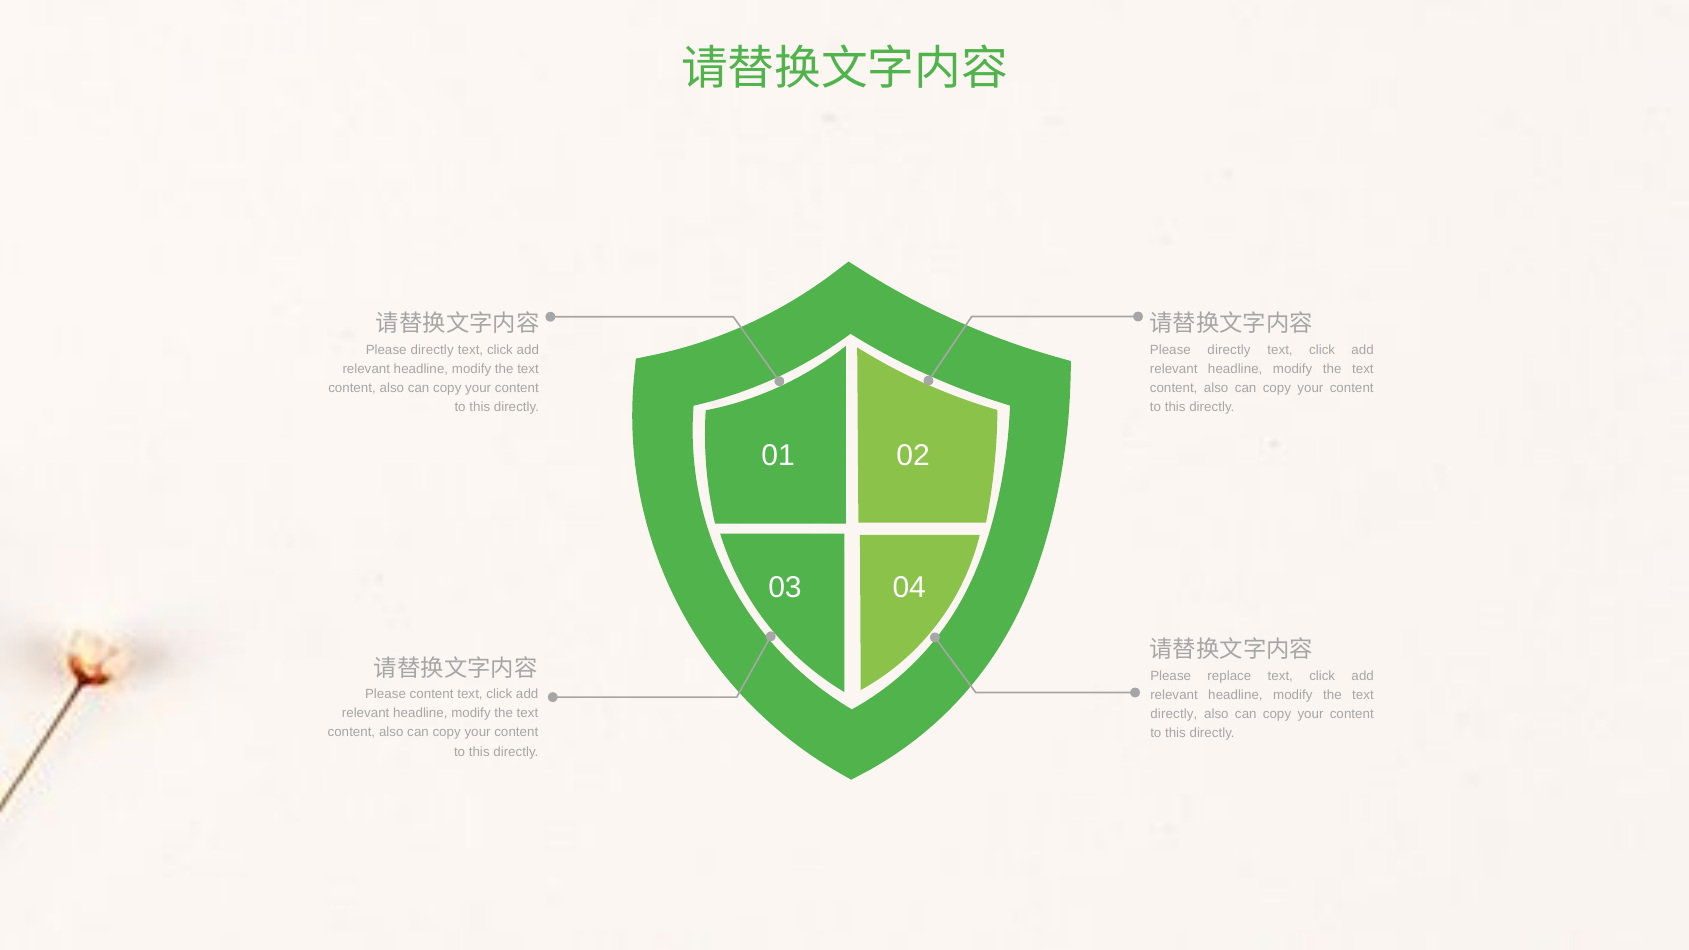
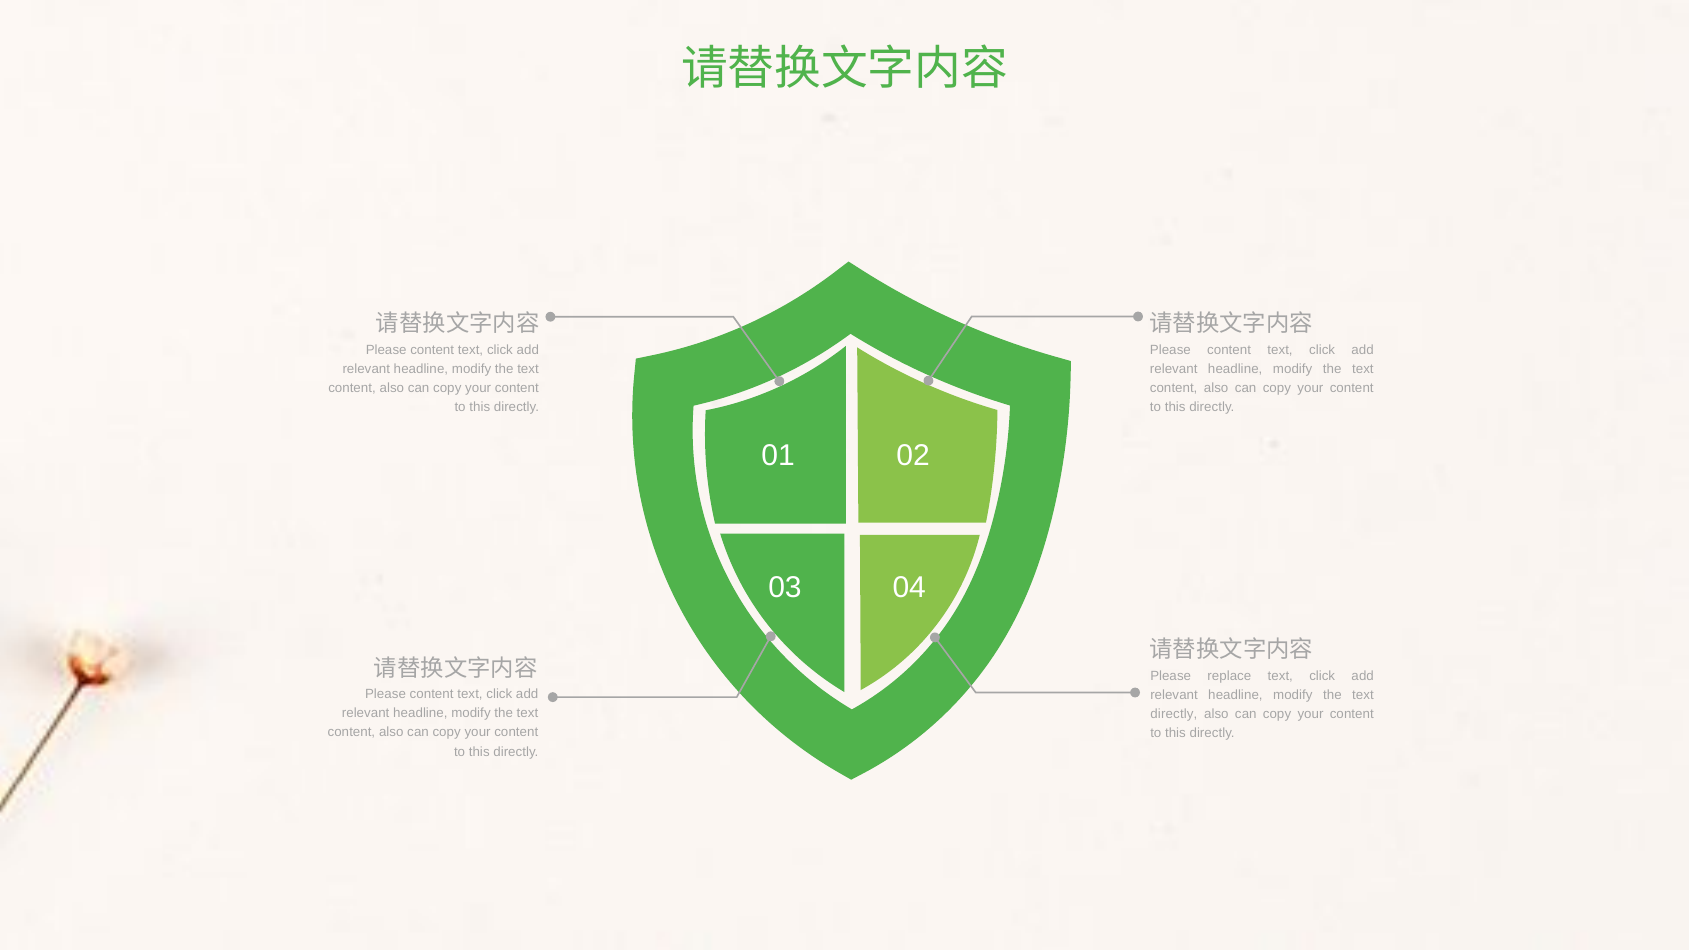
directly: directly -> content (432, 350)
directly: directly -> content (1229, 350)
